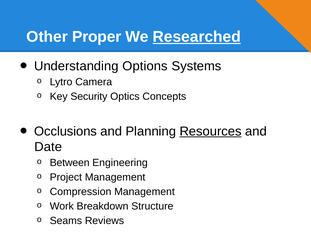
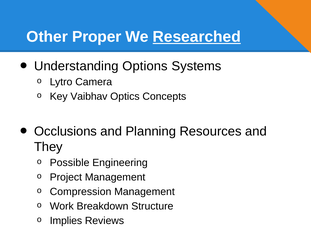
Security: Security -> Vaibhav (89, 97)
Resources underline: present -> none (211, 132)
Date: Date -> They (48, 147)
Between: Between -> Possible (70, 163)
Seams: Seams -> Implies (66, 221)
